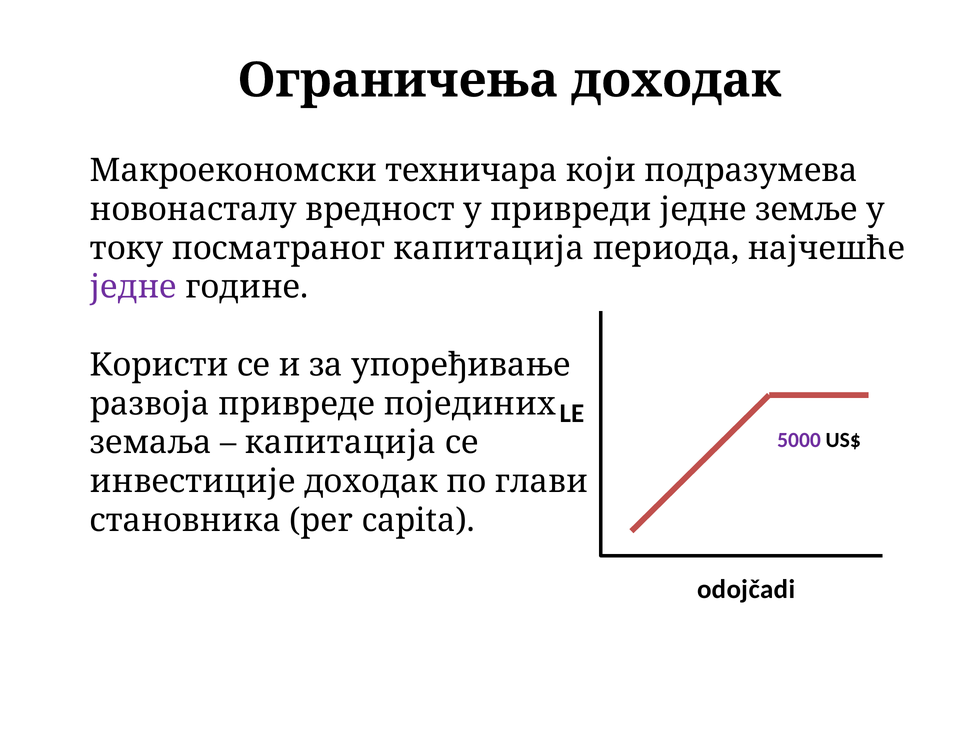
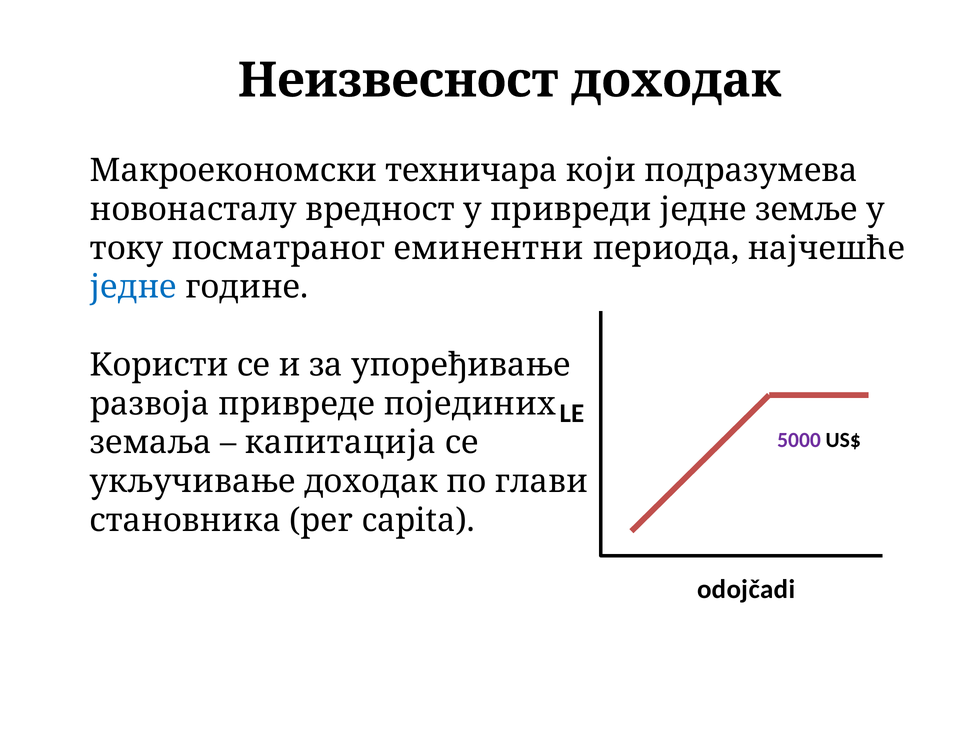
Ограничења: Ограничења -> Неизвесност (398, 80)
посматраног капитација: капитација -> еминентни (489, 248)
једне colour: purple -> blue (133, 287)
инвестиције: инвестиције -> укључивање (193, 482)
